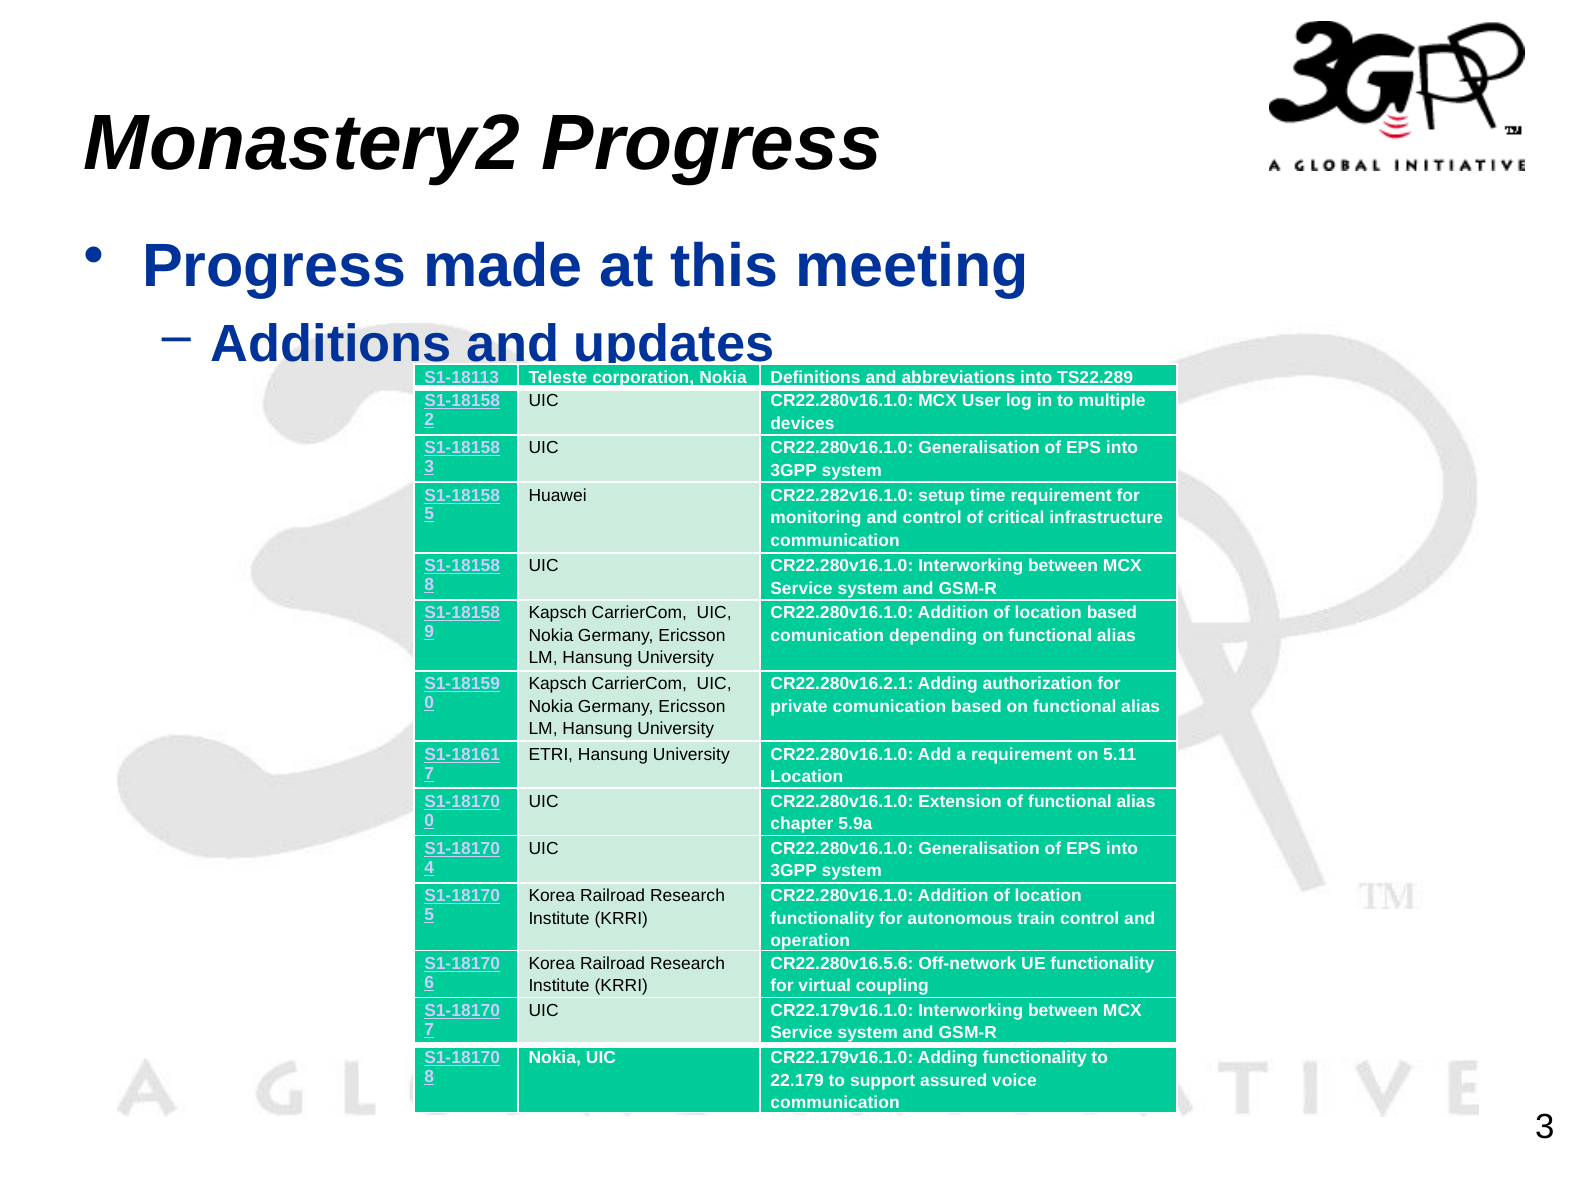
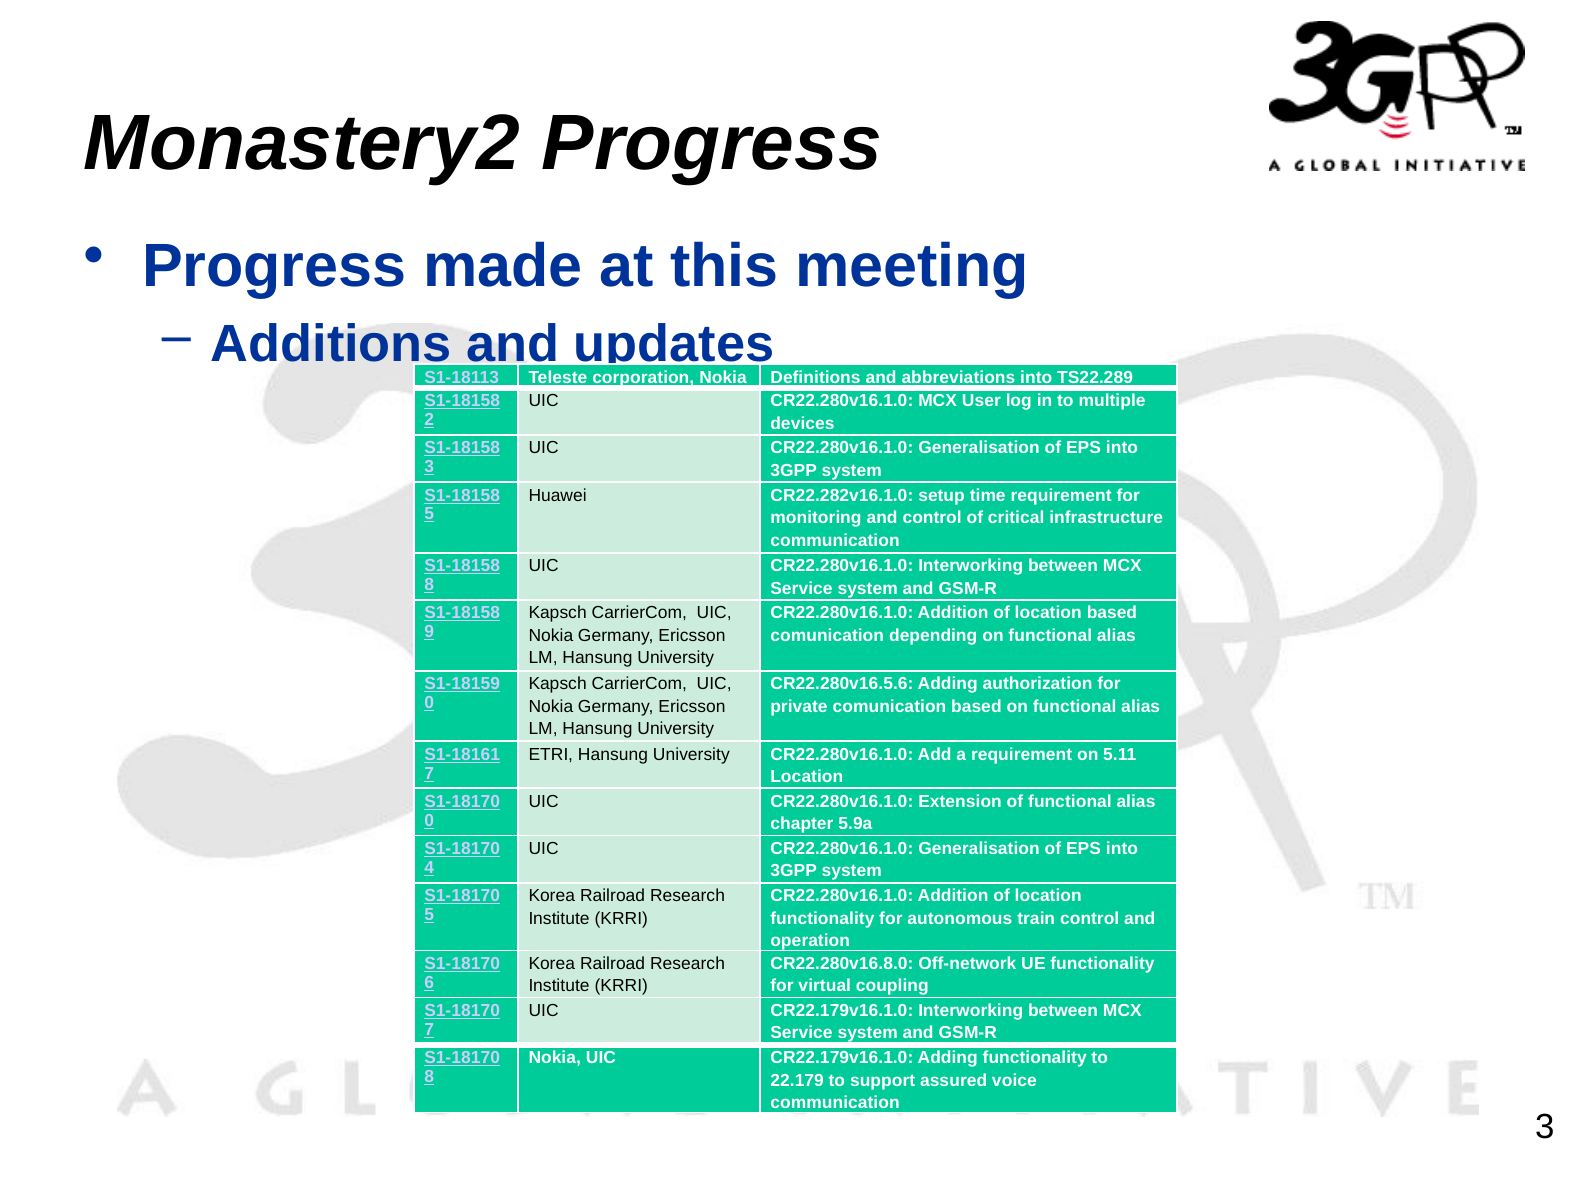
CR22.280v16.2.1: CR22.280v16.2.1 -> CR22.280v16.5.6 (842, 683)
CR22.280v16.5.6: CR22.280v16.5.6 -> CR22.280v16.8.0 (842, 963)
